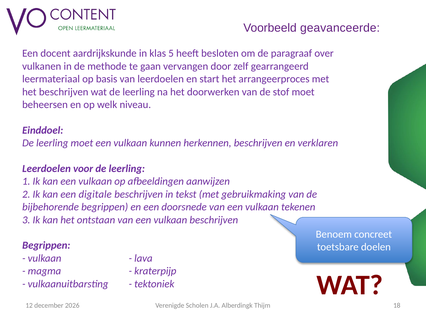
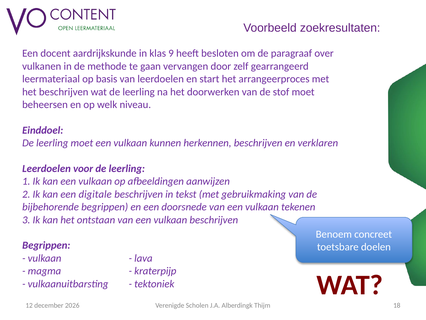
geavanceerde: geavanceerde -> zoekresultaten (340, 28)
5: 5 -> 9 (171, 53)
